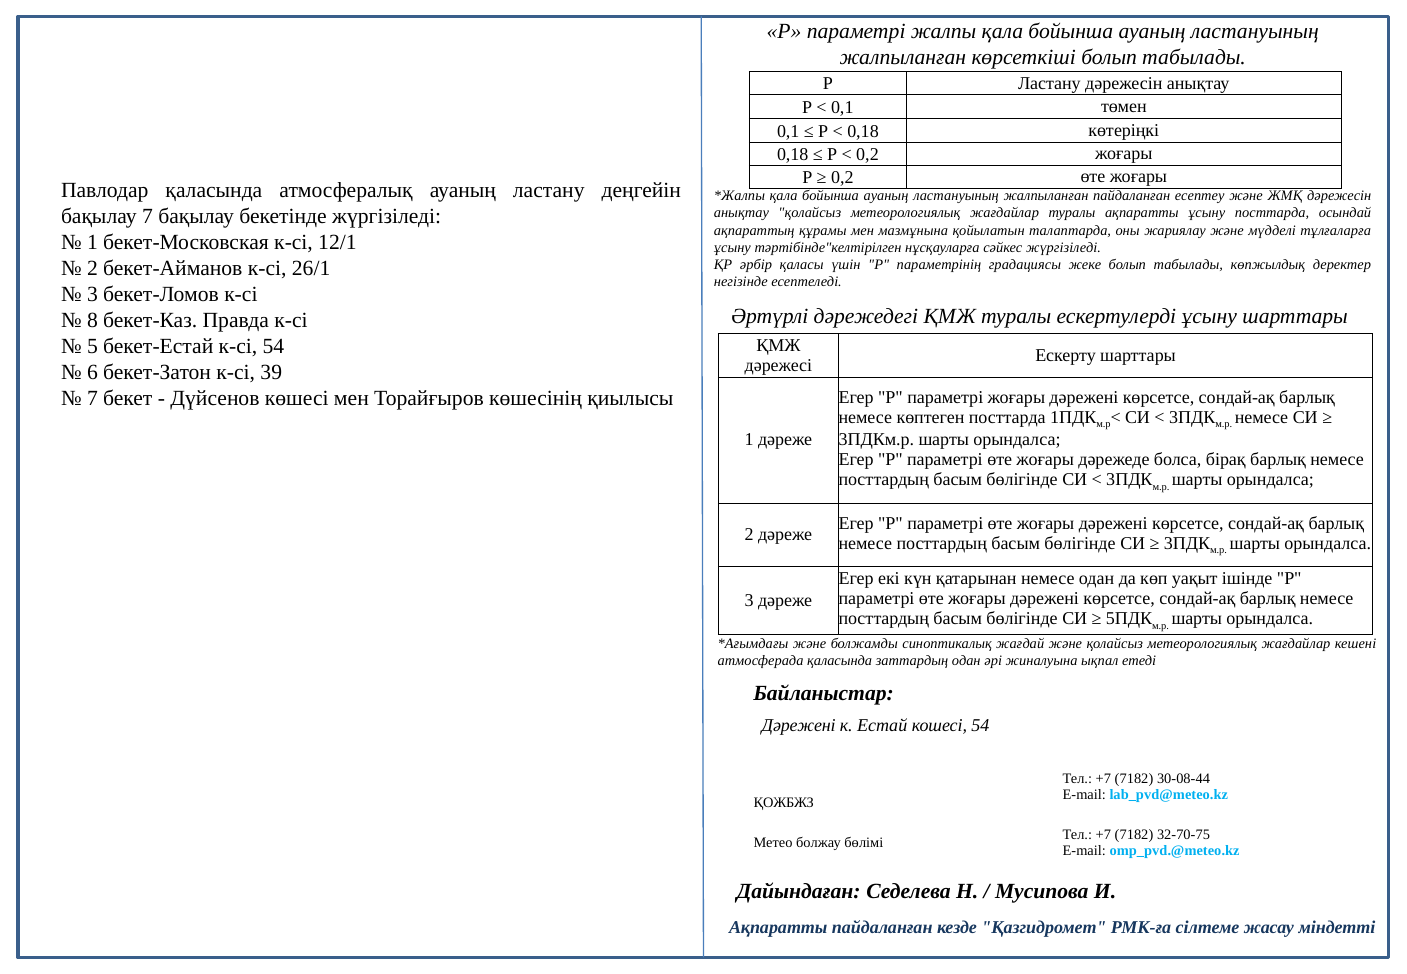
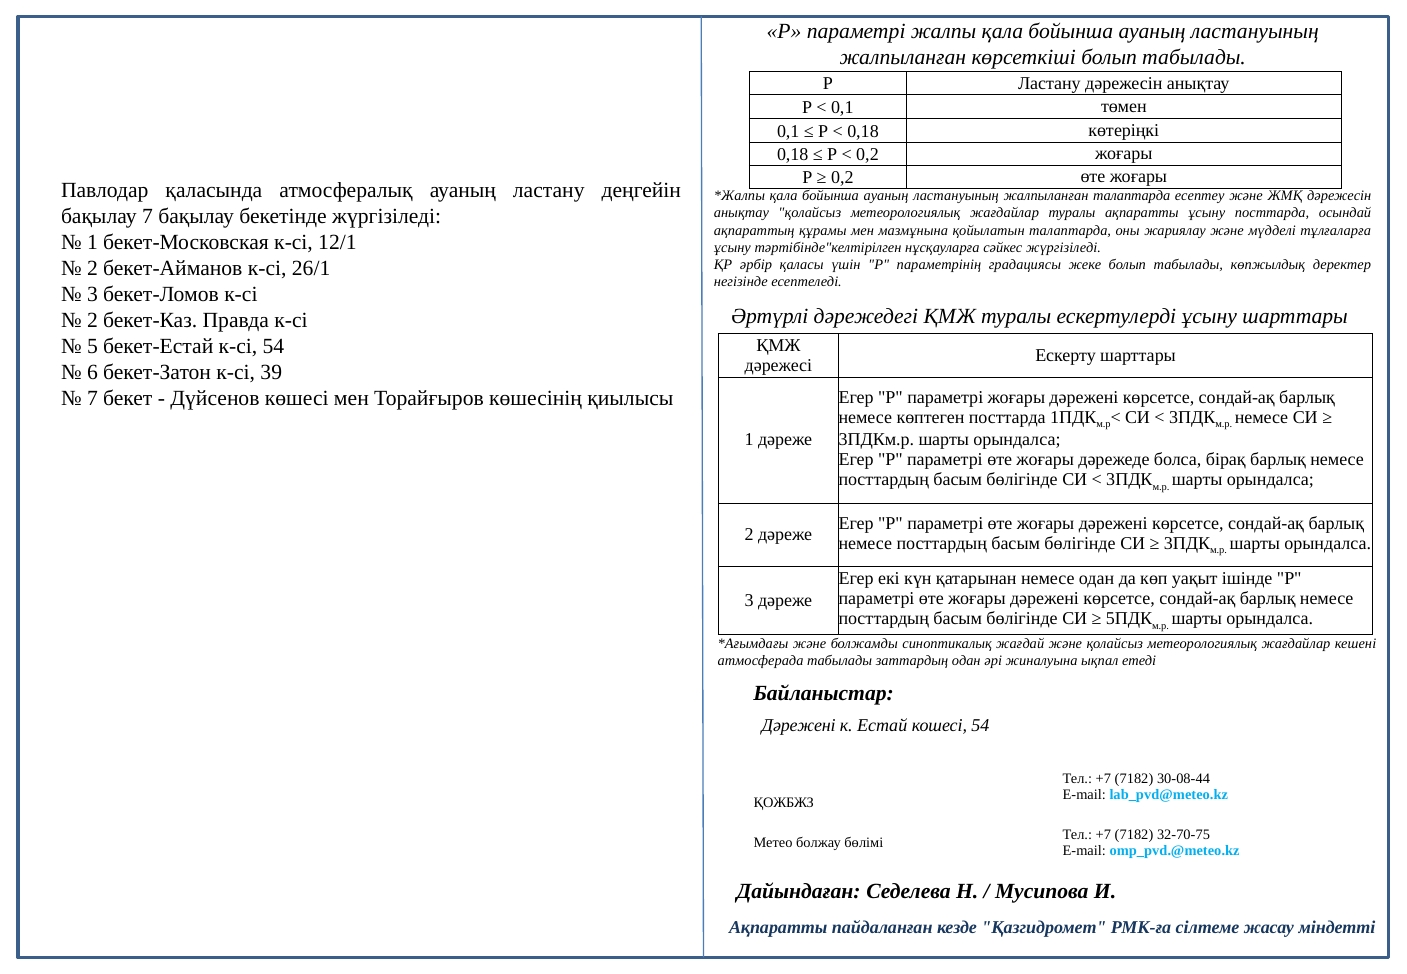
жалпыланған пайдаланған: пайдаланған -> талаптарда (1132, 196)
8: 8 -> 2 (92, 321)
атмосферада қаласында: қаласында -> табылады (840, 661)
